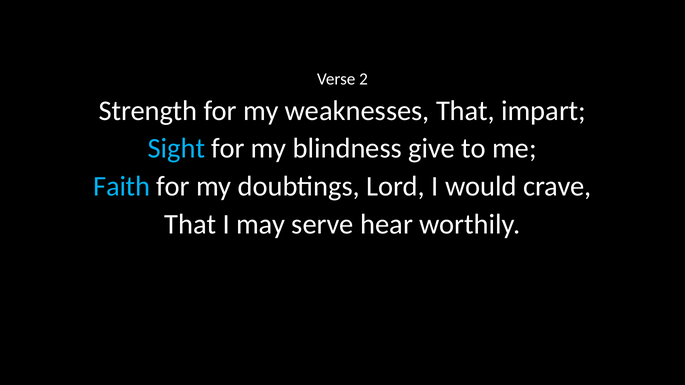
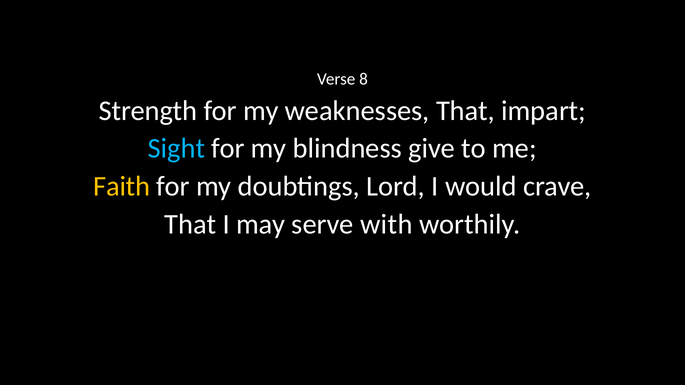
2: 2 -> 8 (364, 79)
Faith colour: light blue -> yellow (122, 187)
hear: hear -> with (386, 225)
